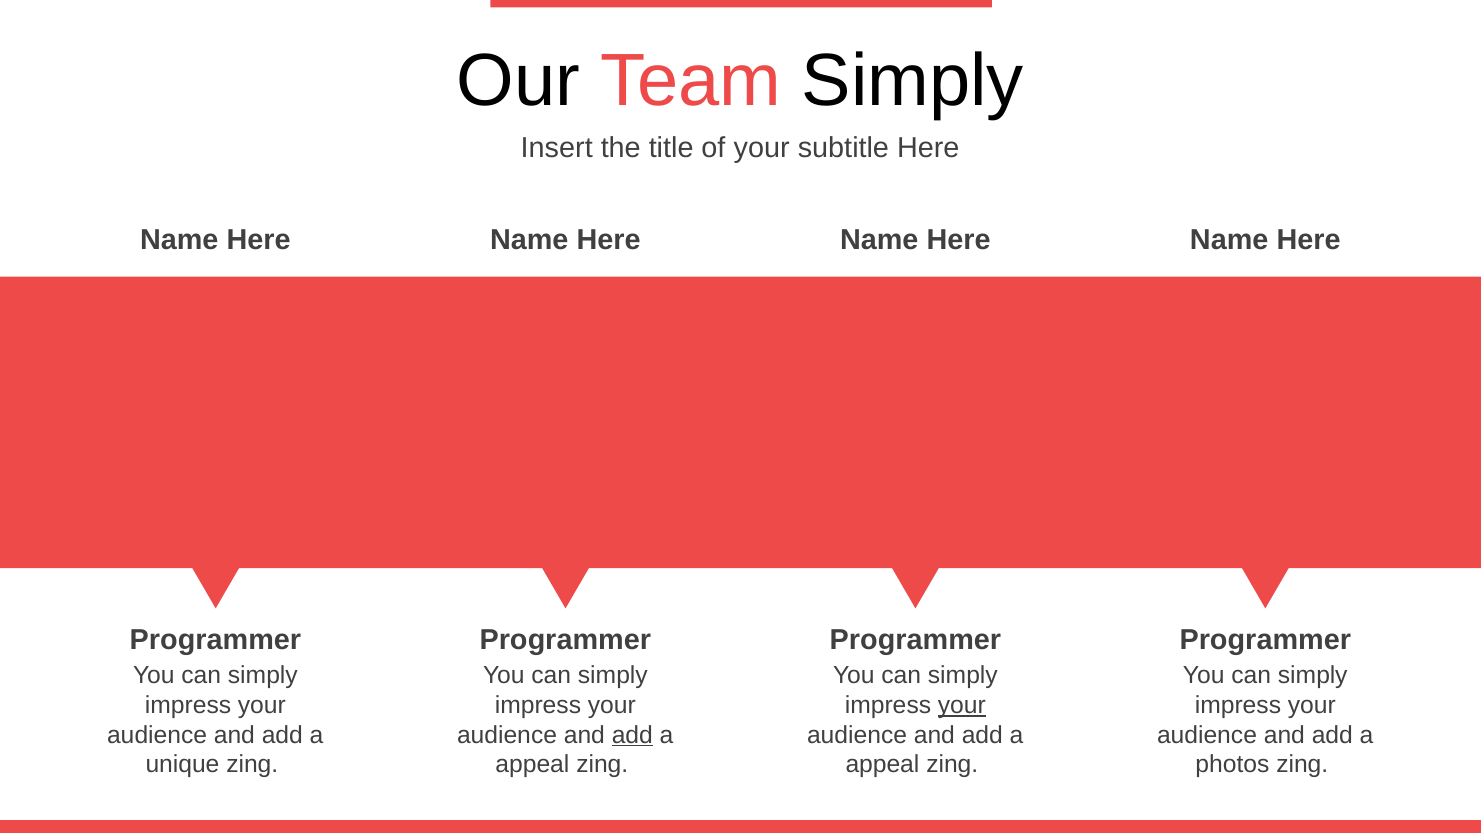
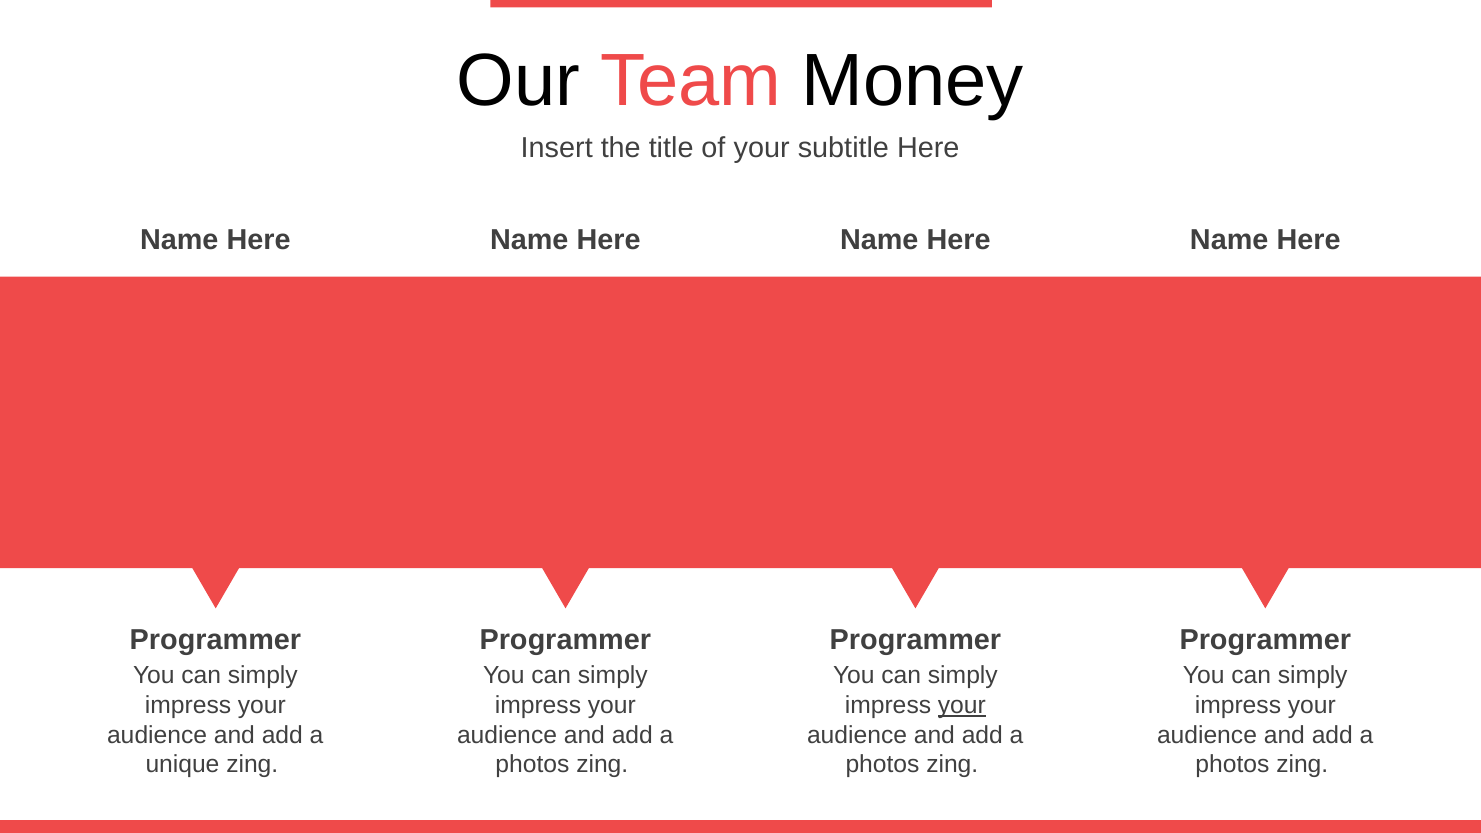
Team Simply: Simply -> Money (913, 81)
add underline: present -> none (632, 735)
appeal: appeal -> photos (532, 765)
appeal: appeal -> photos (882, 765)
